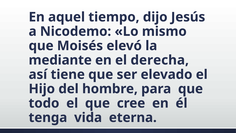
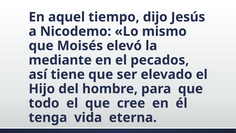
derecha: derecha -> pecados (160, 60)
